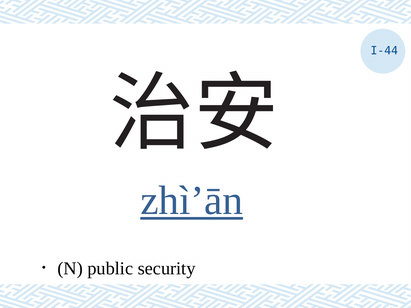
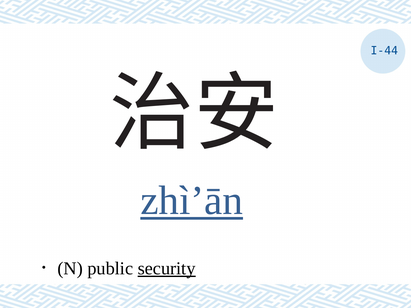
security underline: none -> present (167, 269)
